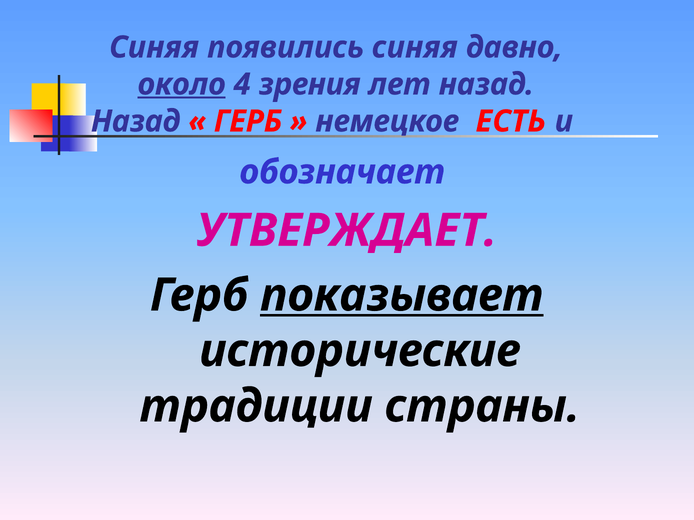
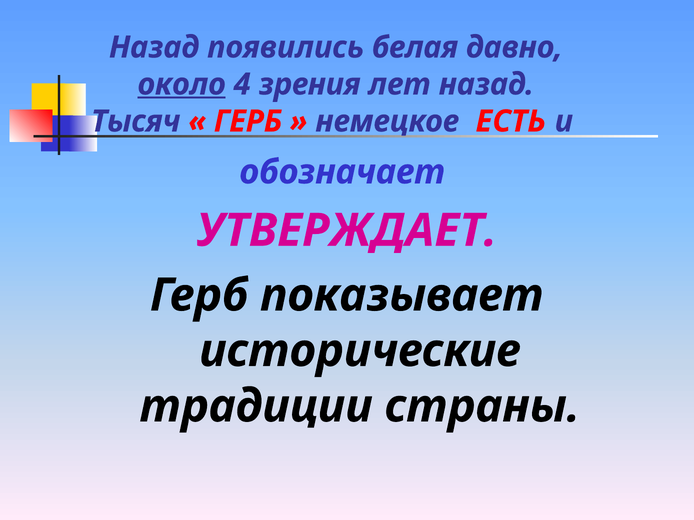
Синяя: Синяя -> Назад (154, 47)
появились синяя: синяя -> белая (415, 47)
Назад: Назад -> Тысяч (136, 121)
показывает underline: present -> none (402, 296)
